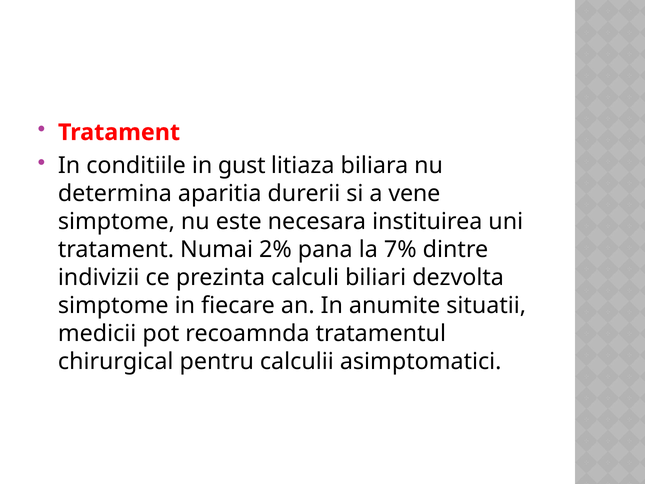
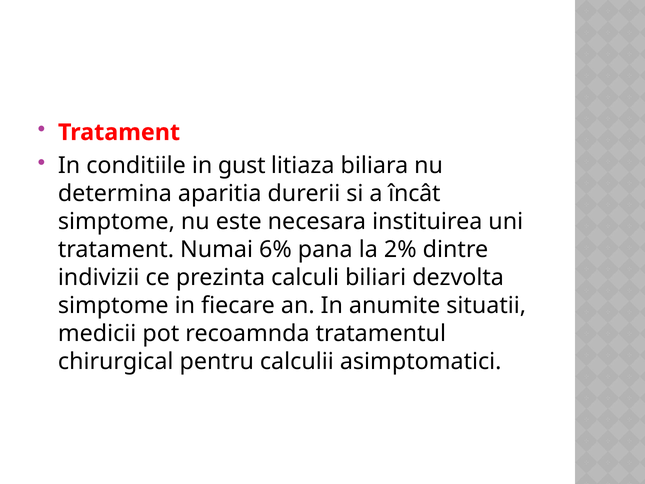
vene: vene -> încât (414, 194)
2%: 2% -> 6% (275, 249)
7%: 7% -> 2% (400, 249)
